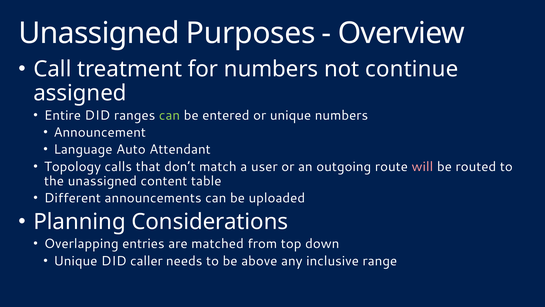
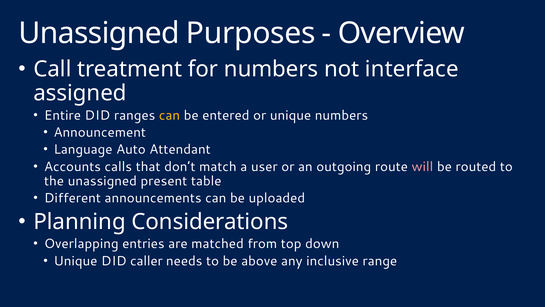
continue: continue -> interface (412, 69)
can colour: light green -> yellow (169, 115)
Topology: Topology -> Accounts (72, 166)
content: content -> present (164, 181)
